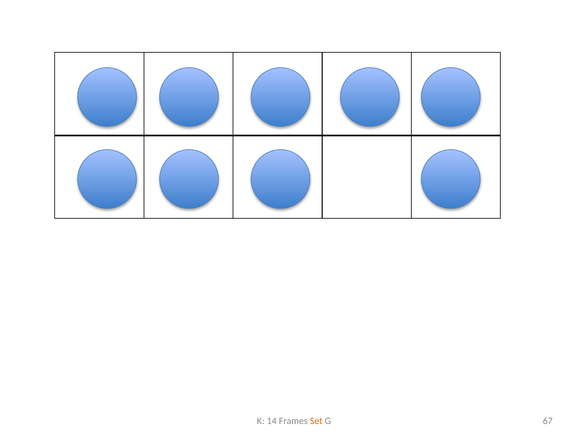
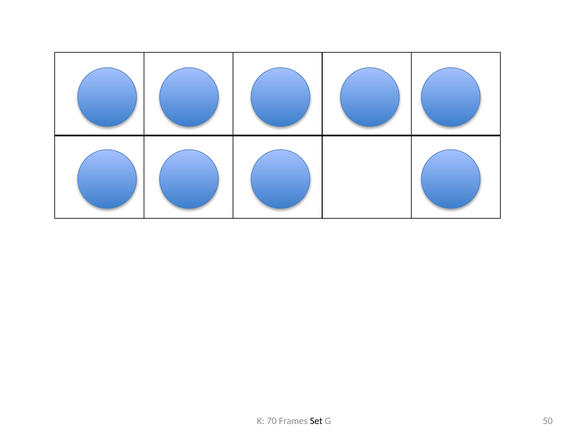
14: 14 -> 70 (272, 421)
Set colour: orange -> black (316, 421)
67: 67 -> 50 (548, 421)
